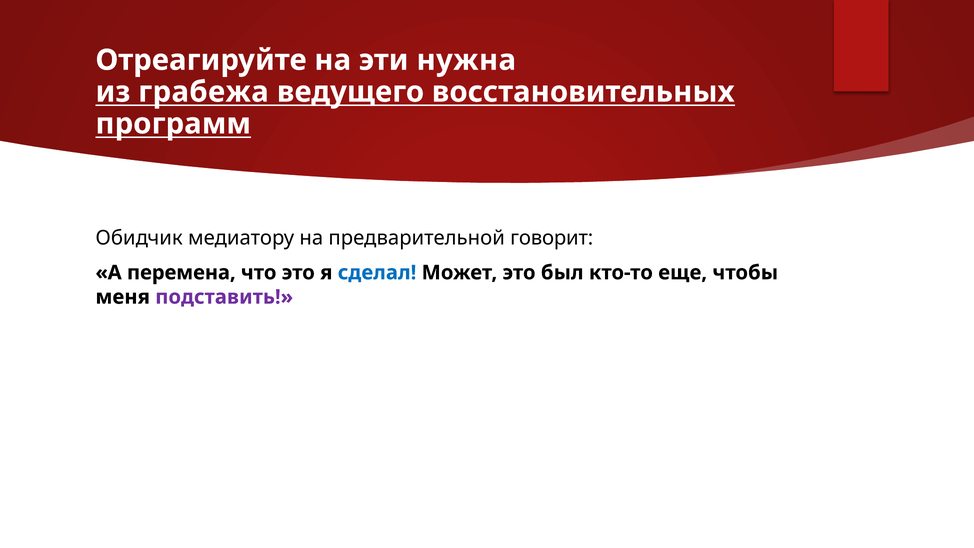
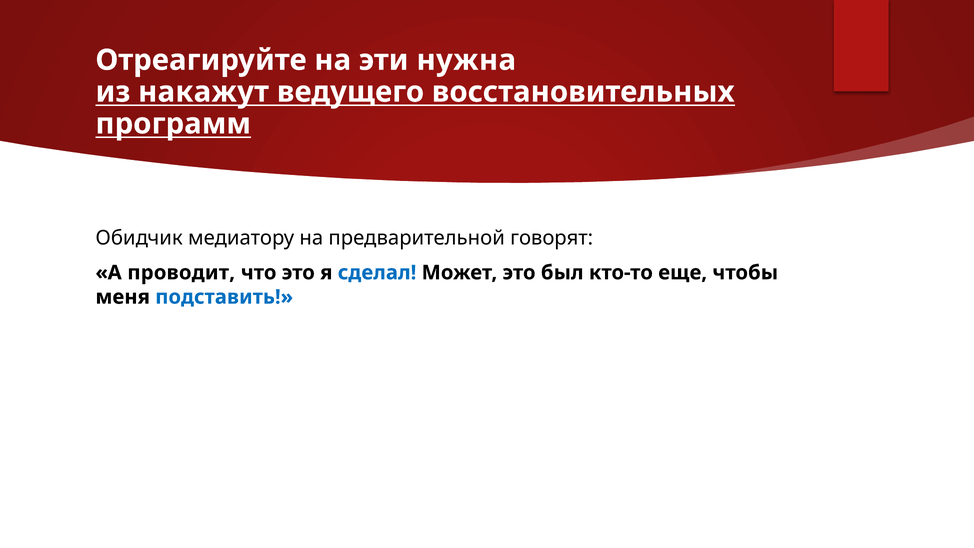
грабежа: грабежа -> накажут (204, 92)
говорит: говорит -> говорят (552, 238)
перемена: перемена -> проводит (181, 273)
подставить colour: purple -> blue (224, 297)
